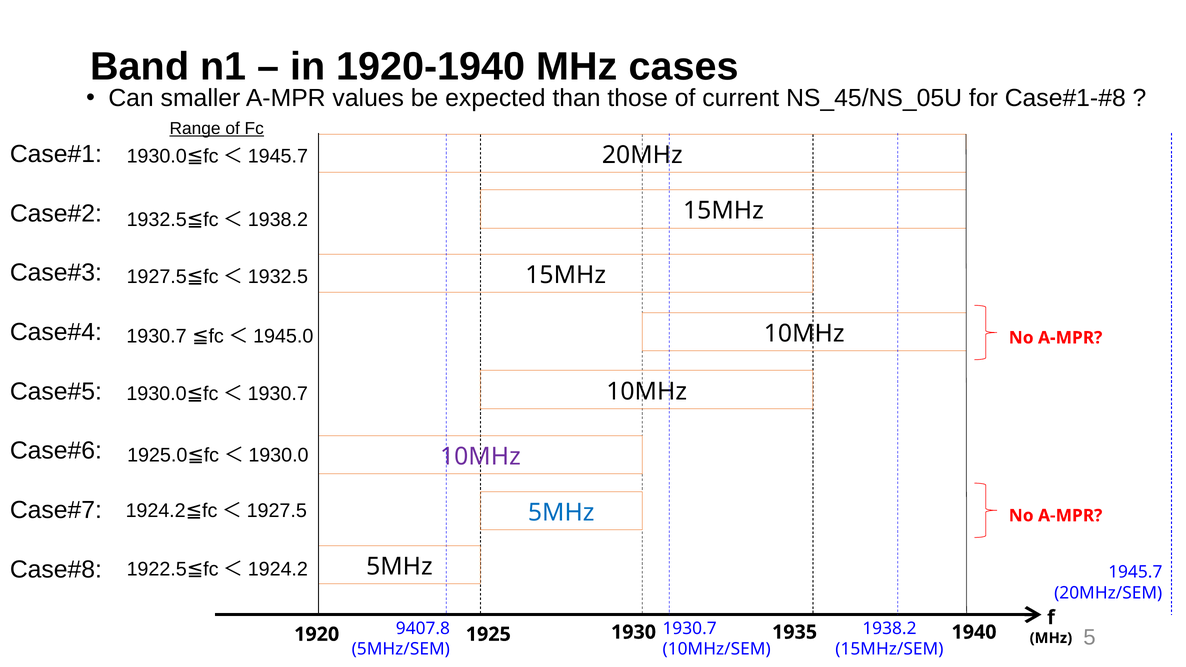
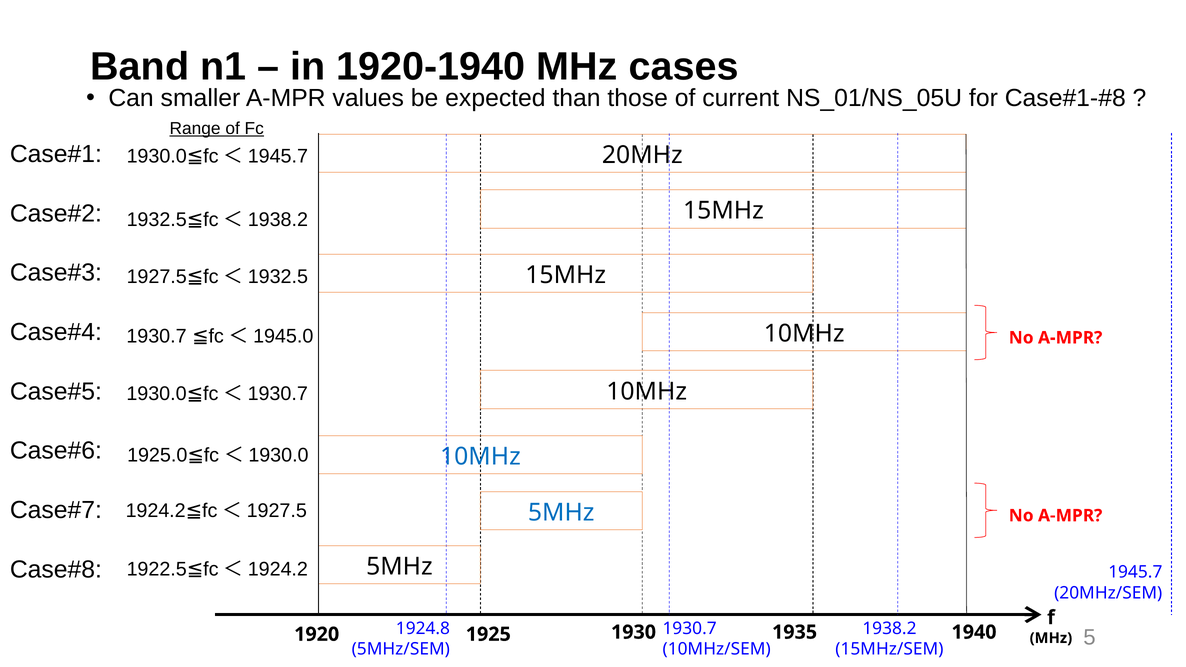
NS_45/NS_05U: NS_45/NS_05U -> NS_01/NS_05U (874, 98)
10MHz colour: purple -> blue (480, 457)
9407.8: 9407.8 -> 1924.8 (423, 629)
